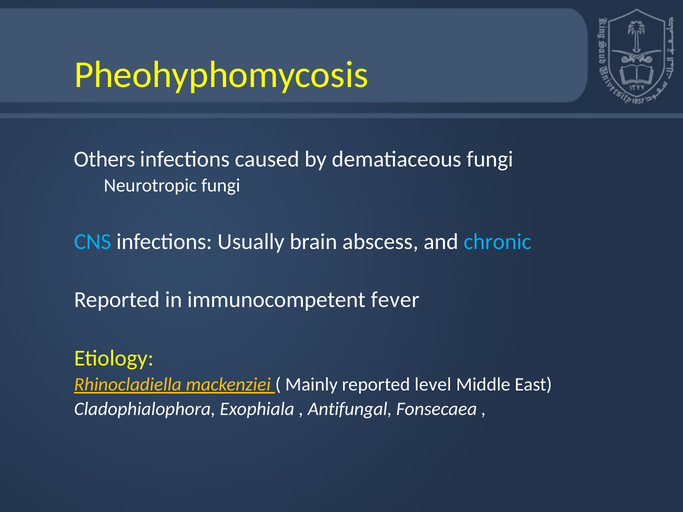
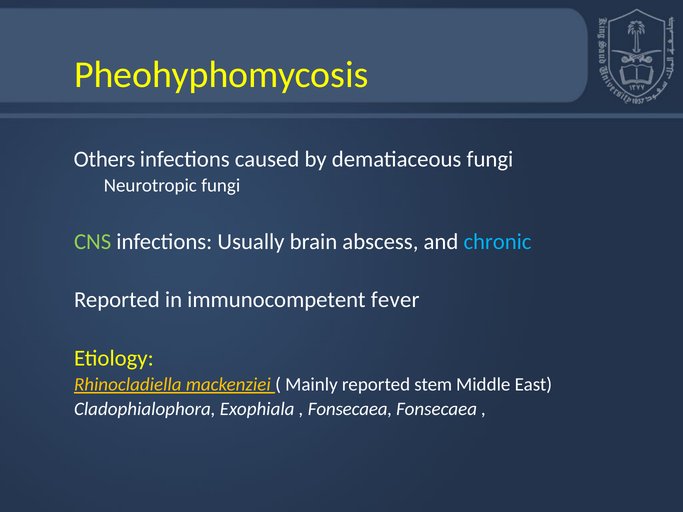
CNS colour: light blue -> light green (93, 242)
level: level -> stem (433, 385)
Antifungal: Antifungal -> Fonsecaea (350, 409)
